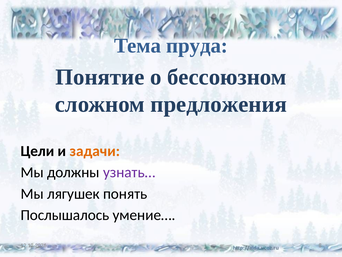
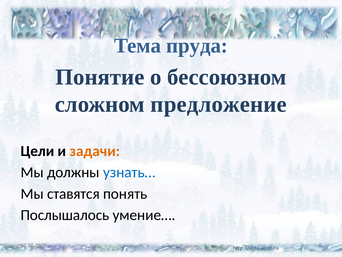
предложения: предложения -> предложение (219, 104)
узнать… colour: purple -> blue (129, 172)
лягушек: лягушек -> ставятся (73, 193)
